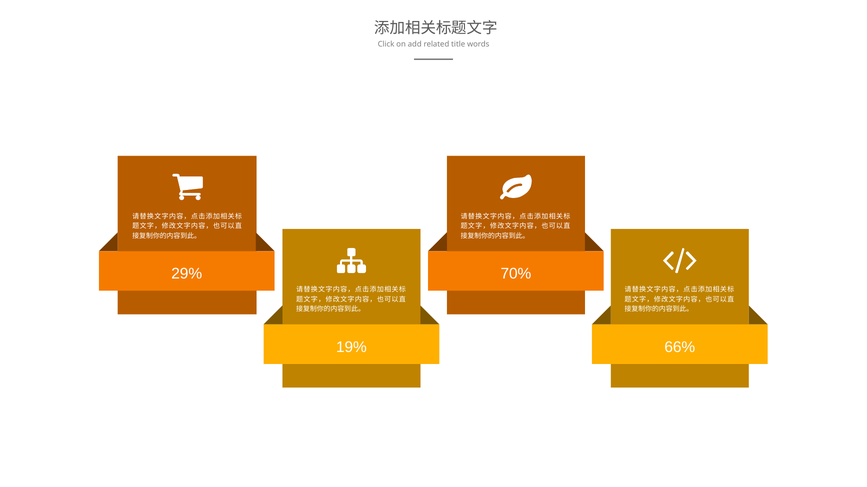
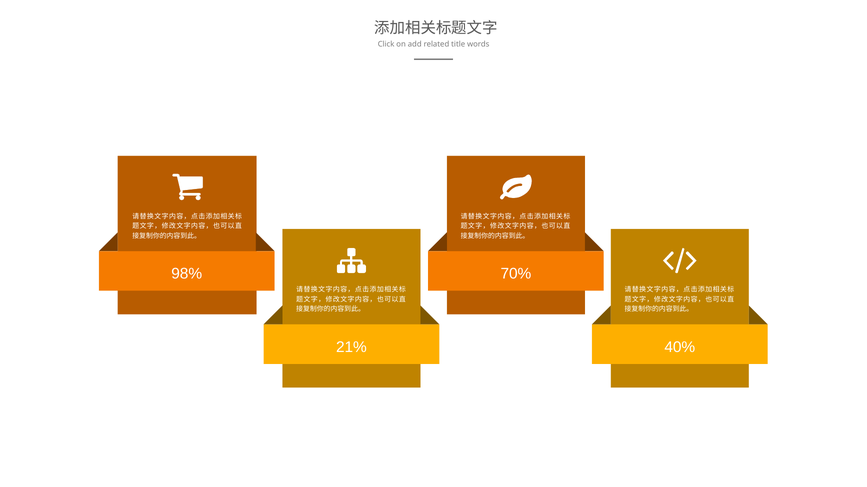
29%: 29% -> 98% (187, 274)
19%: 19% -> 21% (351, 348)
66%: 66% -> 40% (680, 348)
